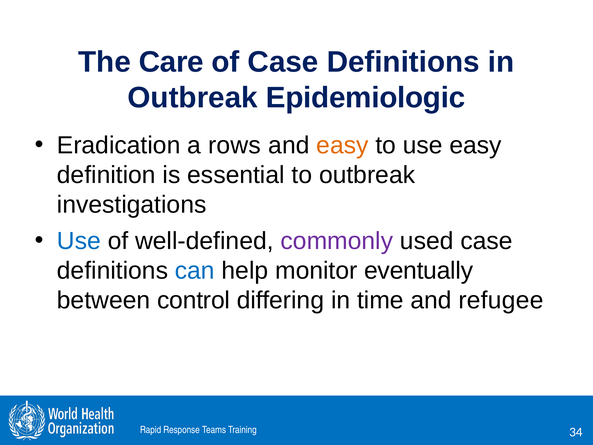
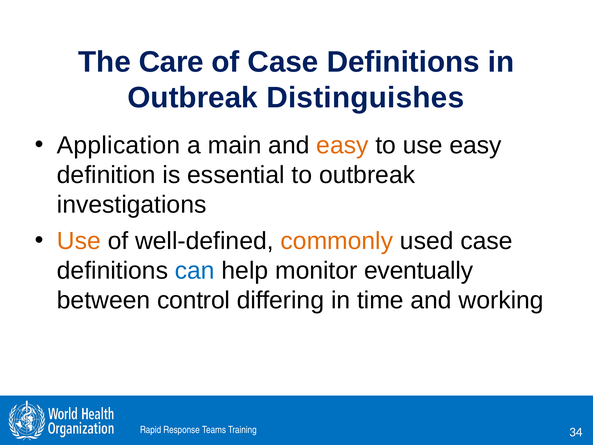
Epidemiologic: Epidemiologic -> Distinguishes (365, 98)
Eradication: Eradication -> Application (119, 145)
rows: rows -> main (235, 145)
Use colour: blue -> orange (79, 241)
commonly colour: purple -> orange (337, 241)
refugee: refugee -> working (501, 300)
